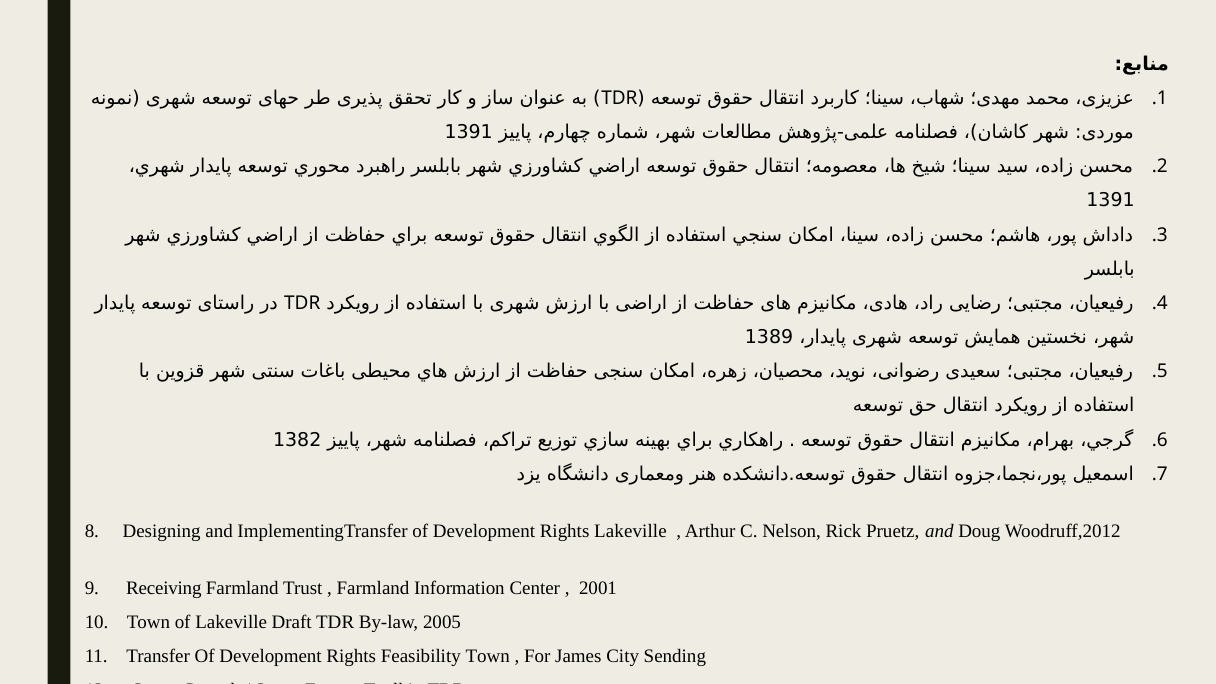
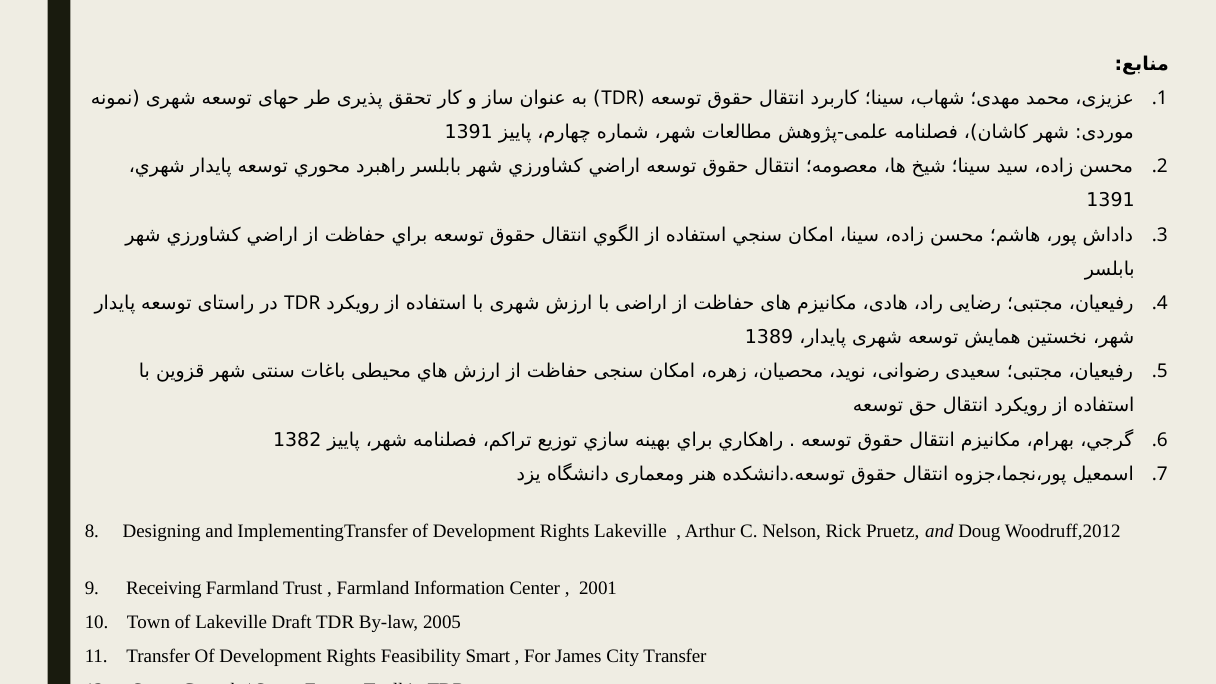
Feasibility Town: Town -> Smart (488, 656)
City Sending: Sending -> Transfer (675, 656)
